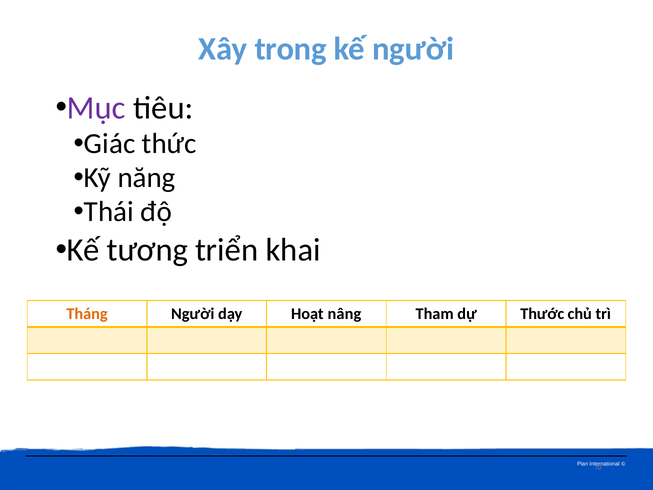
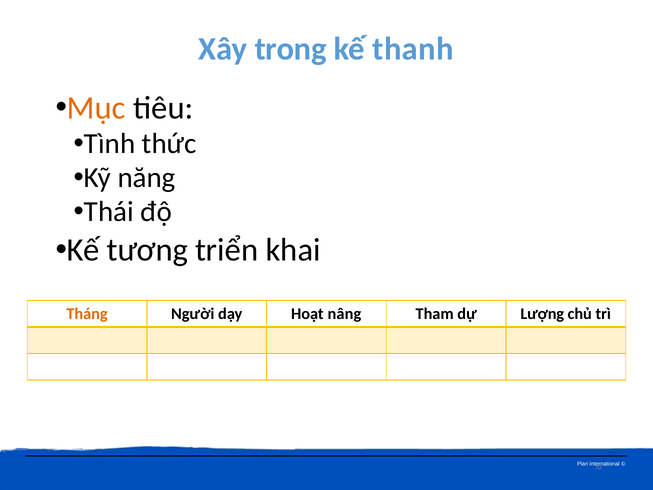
kế người: người -> thanh (413, 49)
Mục colour: purple -> orange (96, 108)
Giác: Giác -> Tình (110, 144)
Thước: Thước -> Lượng (542, 314)
